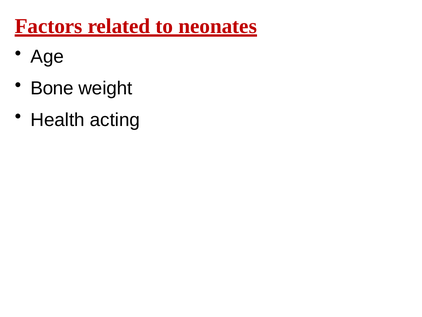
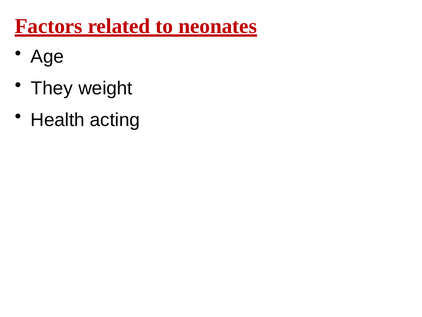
Bone: Bone -> They (52, 88)
